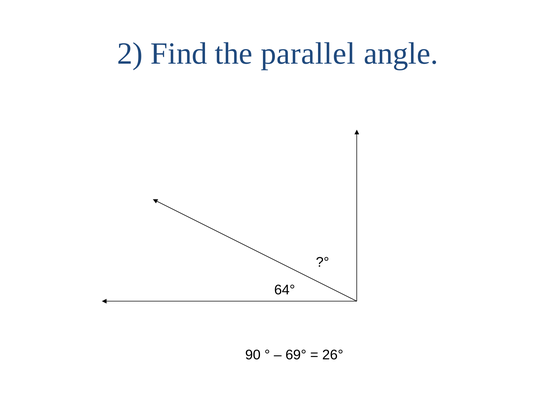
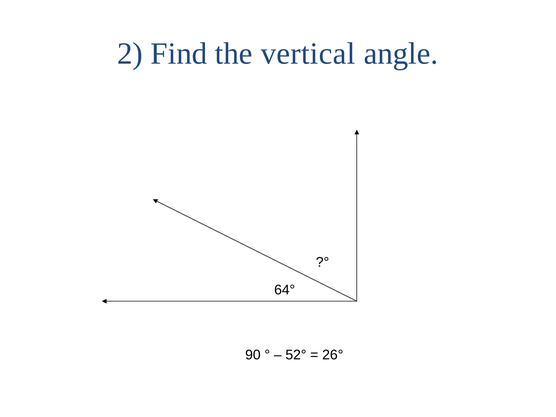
parallel: parallel -> vertical (308, 54)
69°: 69° -> 52° (296, 355)
